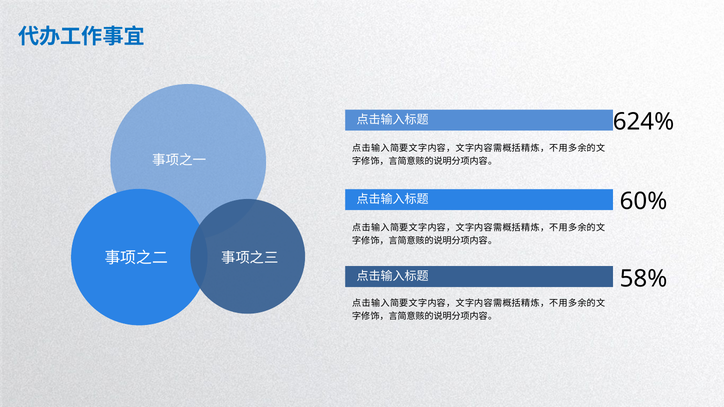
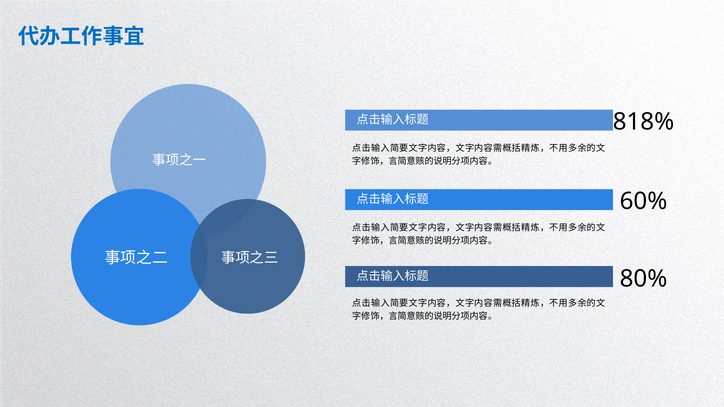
624%: 624% -> 818% (643, 122)
58%: 58% -> 80% (643, 279)
